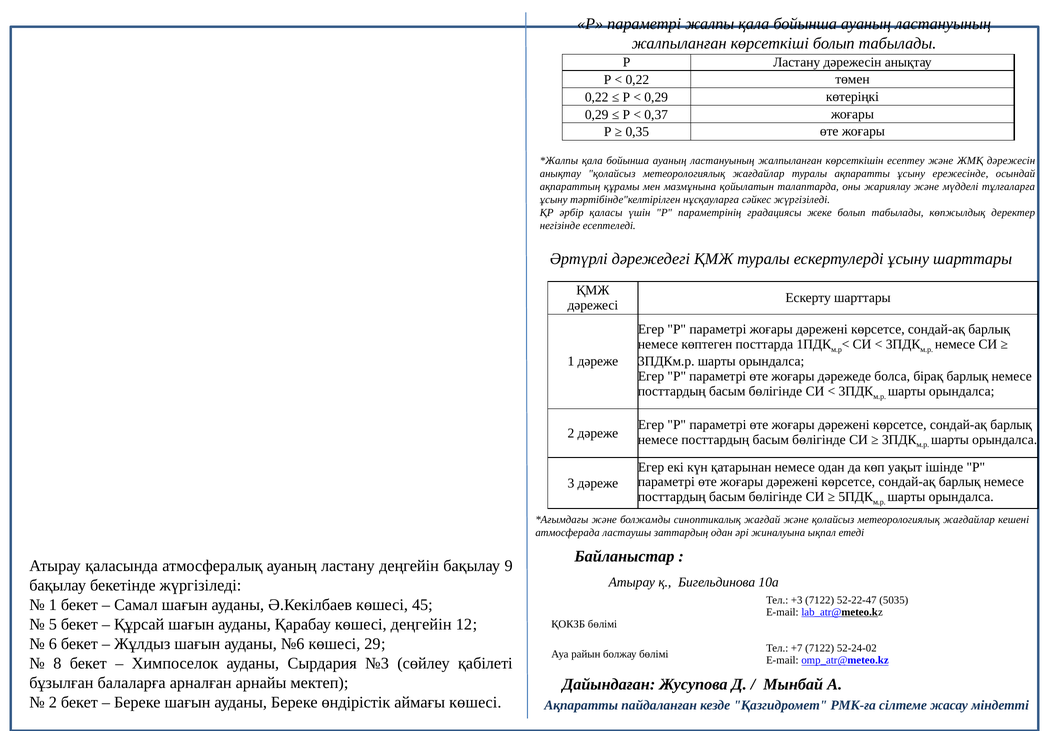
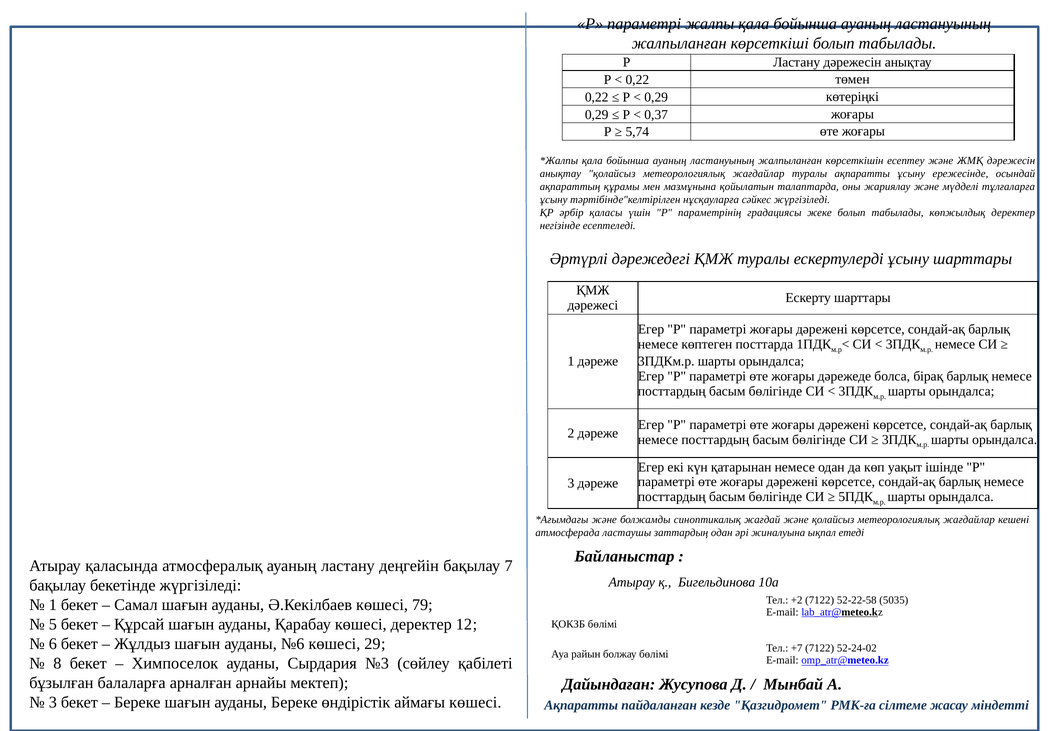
0,35: 0,35 -> 5,74 (637, 132)
9: 9 -> 7 (509, 565)
+3: +3 -> +2 (797, 600)
52-22-47: 52-22-47 -> 52-22-58 (857, 600)
45: 45 -> 79 (422, 604)
көшесі деңгейін: деңгейін -> деректер (421, 624)
2: 2 -> 3 (53, 702)
